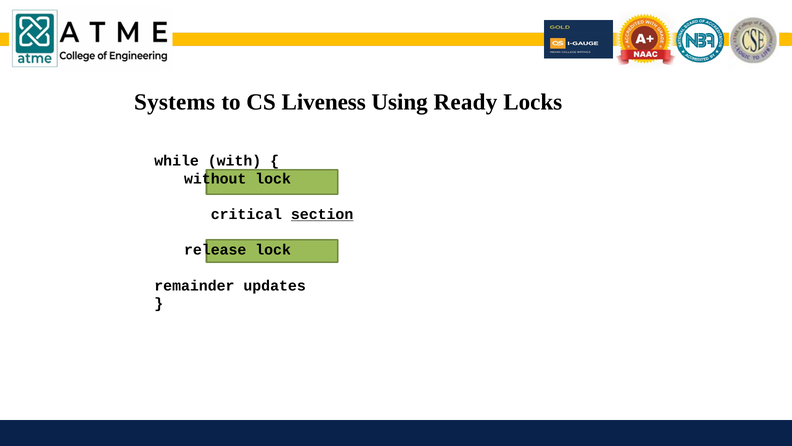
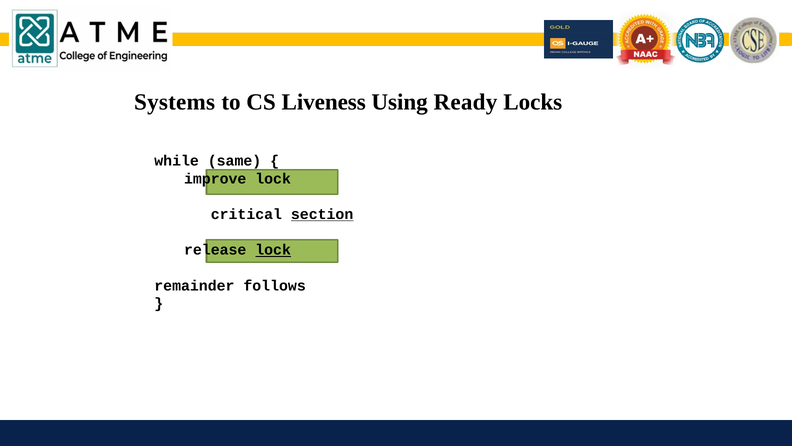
with: with -> same (235, 161)
without: without -> improve (215, 178)
lock underline: none -> present (273, 250)
updates: updates -> follows (275, 285)
